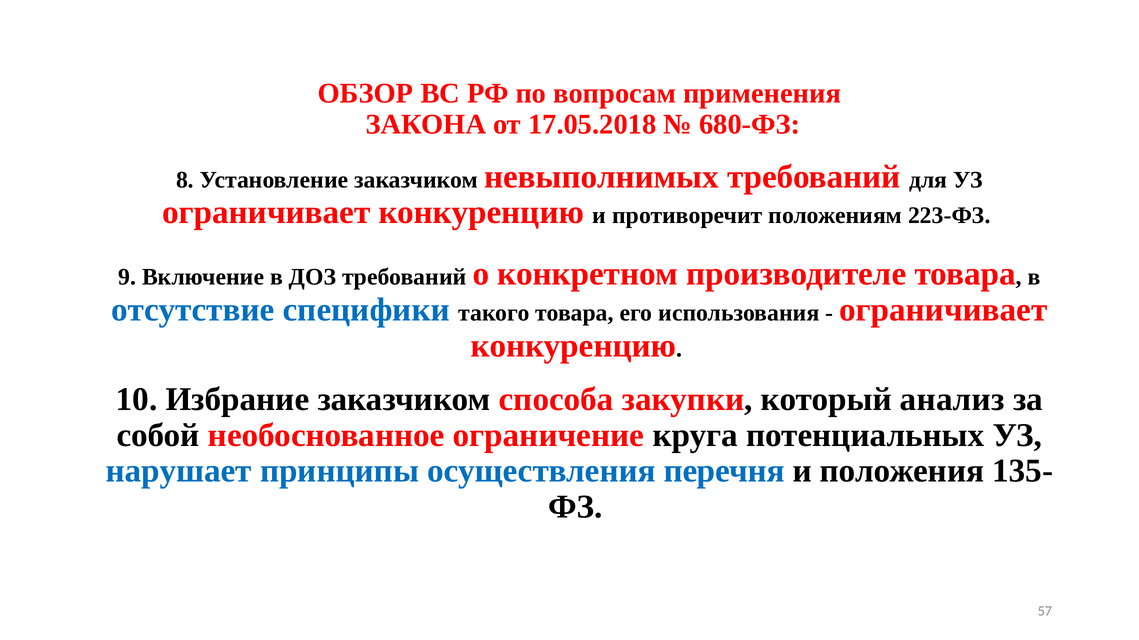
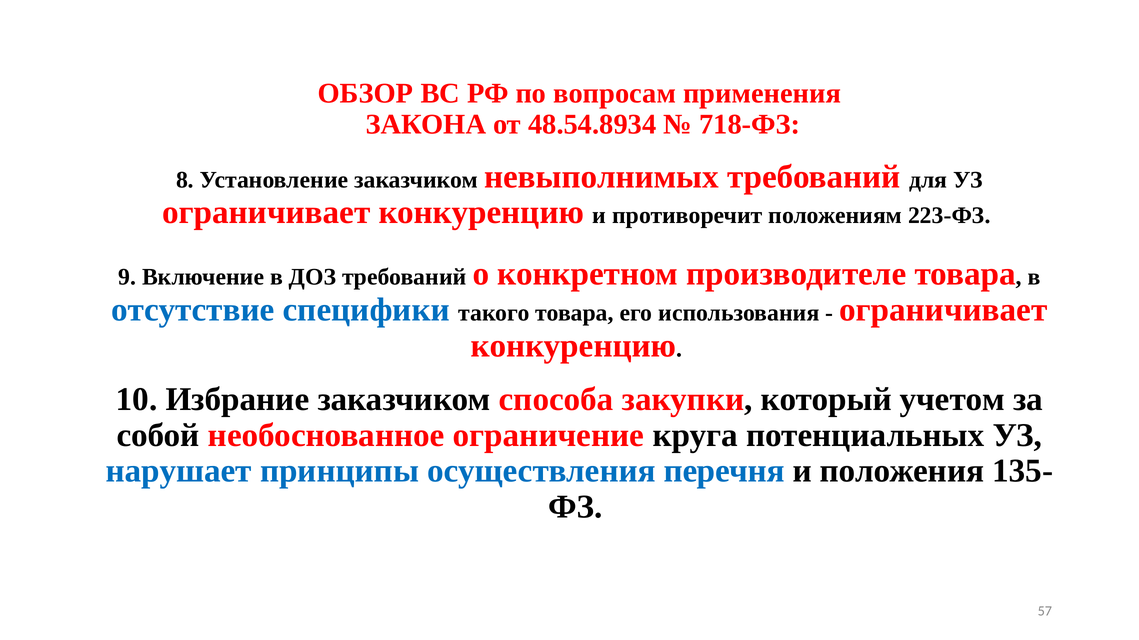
17.05.2018: 17.05.2018 -> 48.54.8934 (592, 124)
680-ФЗ: 680-ФЗ -> 718-ФЗ (750, 124)
анализ: анализ -> учетом (952, 400)
